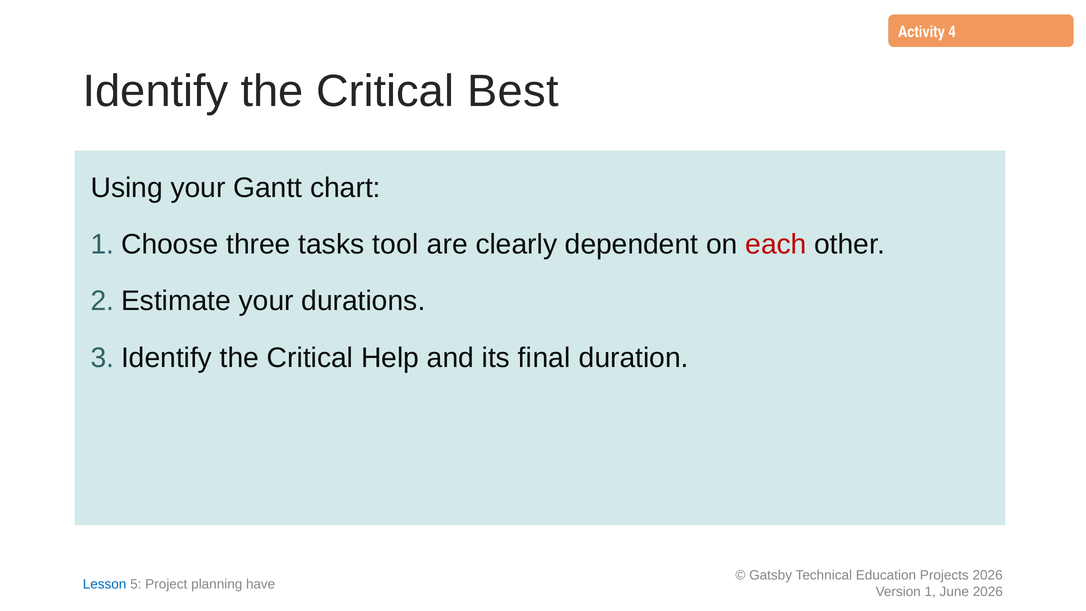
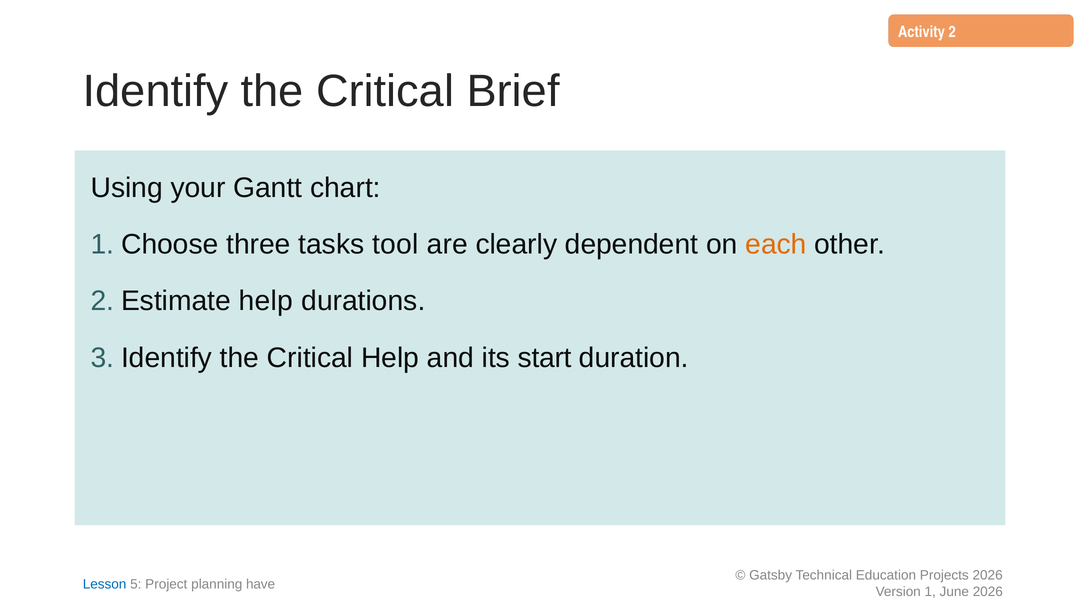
4: 4 -> 2 (952, 32)
Best: Best -> Brief (513, 91)
each colour: red -> orange (776, 244)
your: your -> help (266, 301)
final: final -> start (545, 358)
